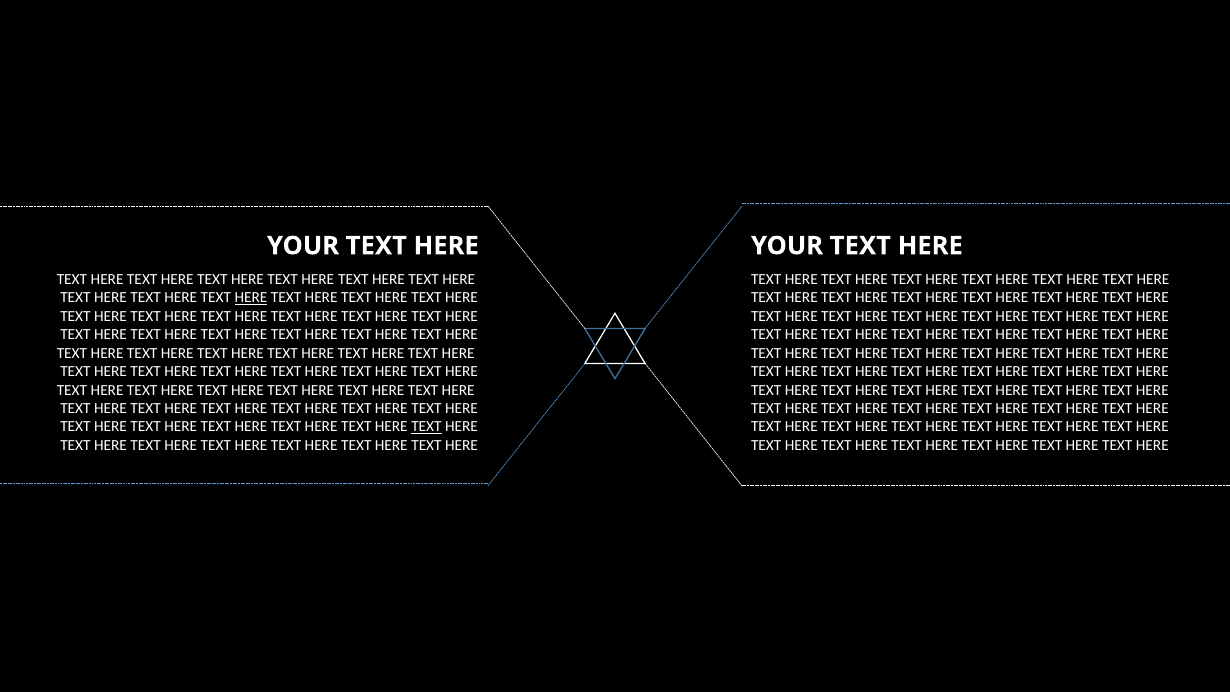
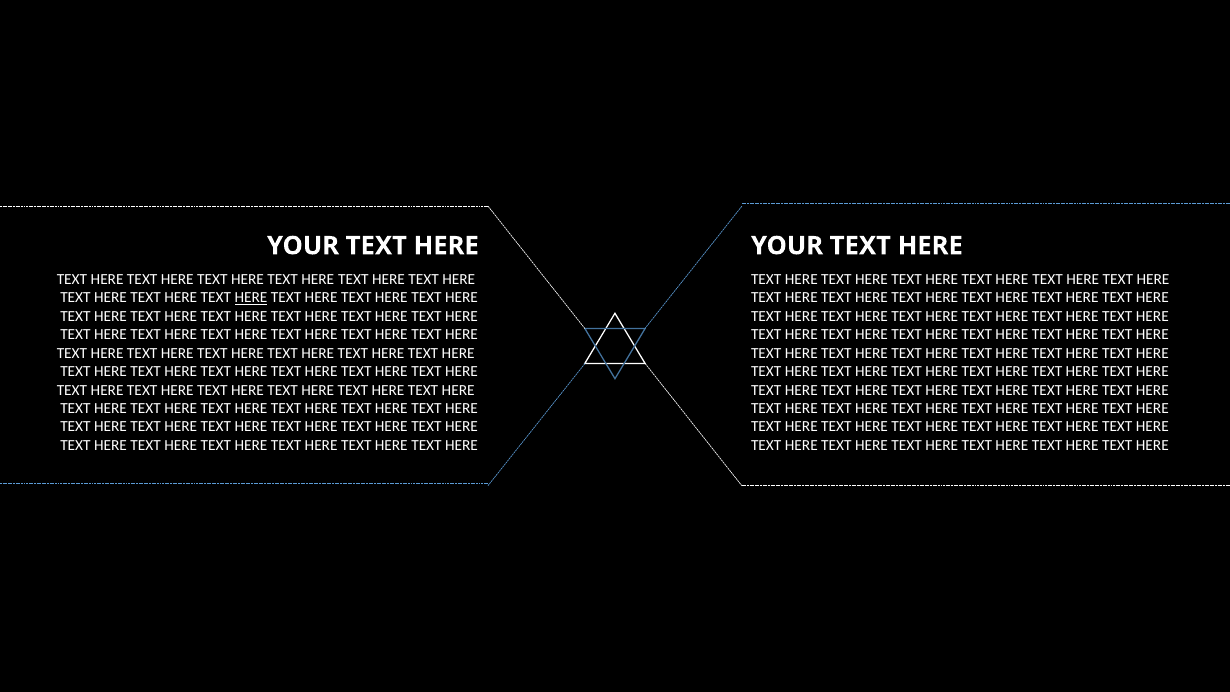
TEXT underline: present -> none (426, 427)
